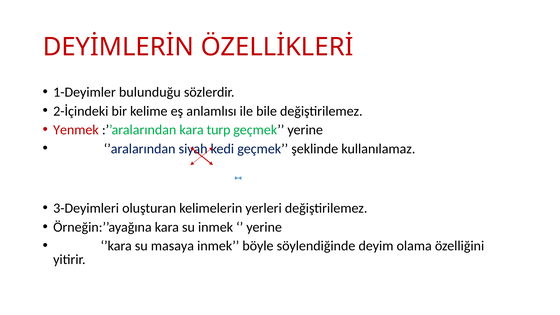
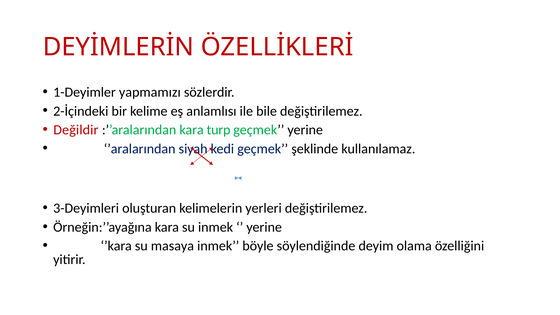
bulunduğu: bulunduğu -> yapmamızı (150, 92)
Yenmek: Yenmek -> Değildir (76, 130)
